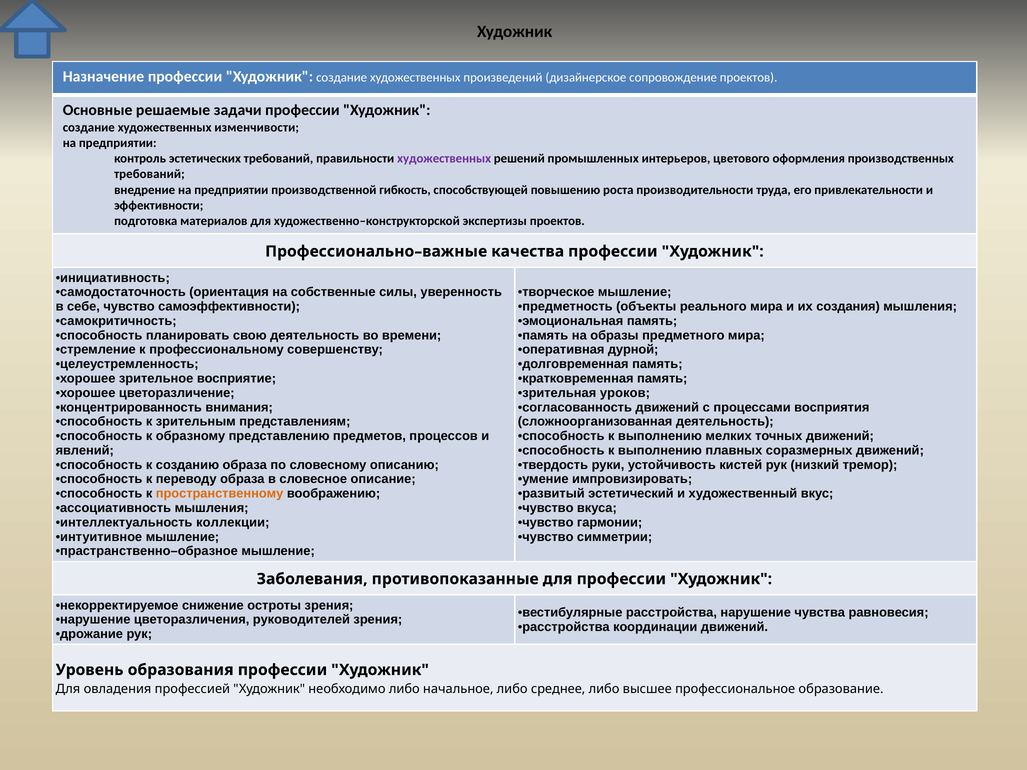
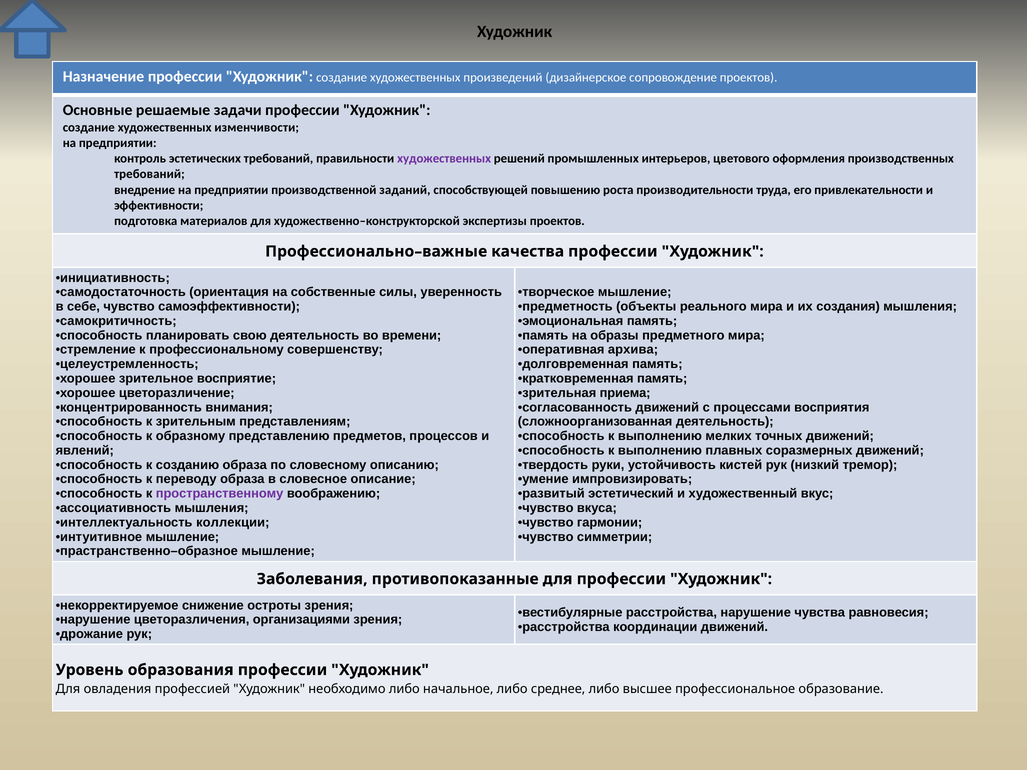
гибкость: гибкость -> заданий (405, 190)
дурной: дурной -> архива (633, 350)
уроков: уроков -> приема (625, 393)
пространственному colour: orange -> purple (220, 494)
руководителей: руководителей -> организациями (301, 620)
